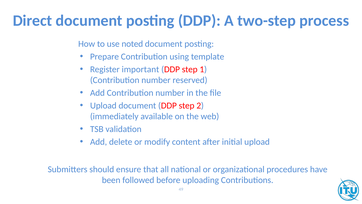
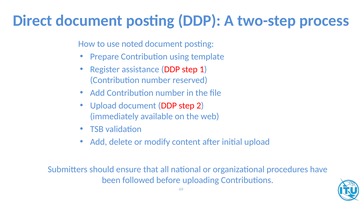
important: important -> assistance (140, 69)
